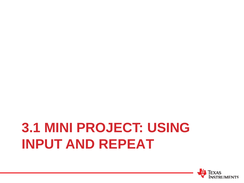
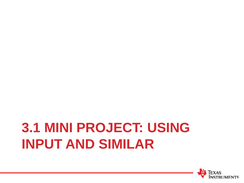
REPEAT: REPEAT -> SIMILAR (126, 144)
